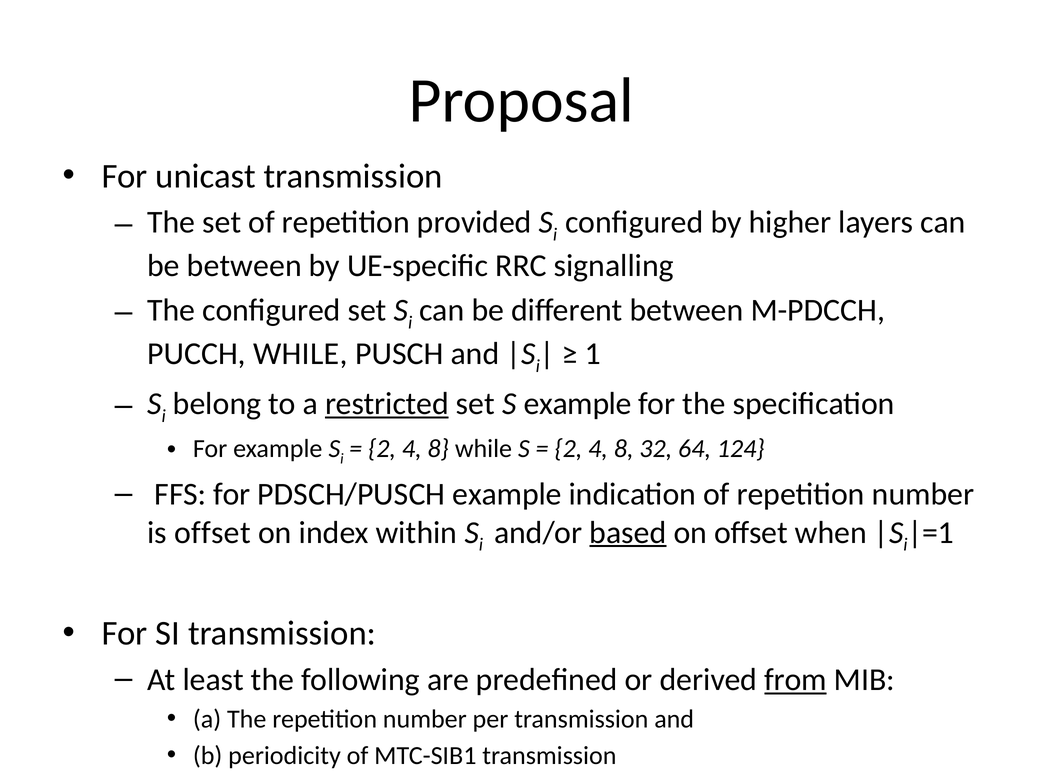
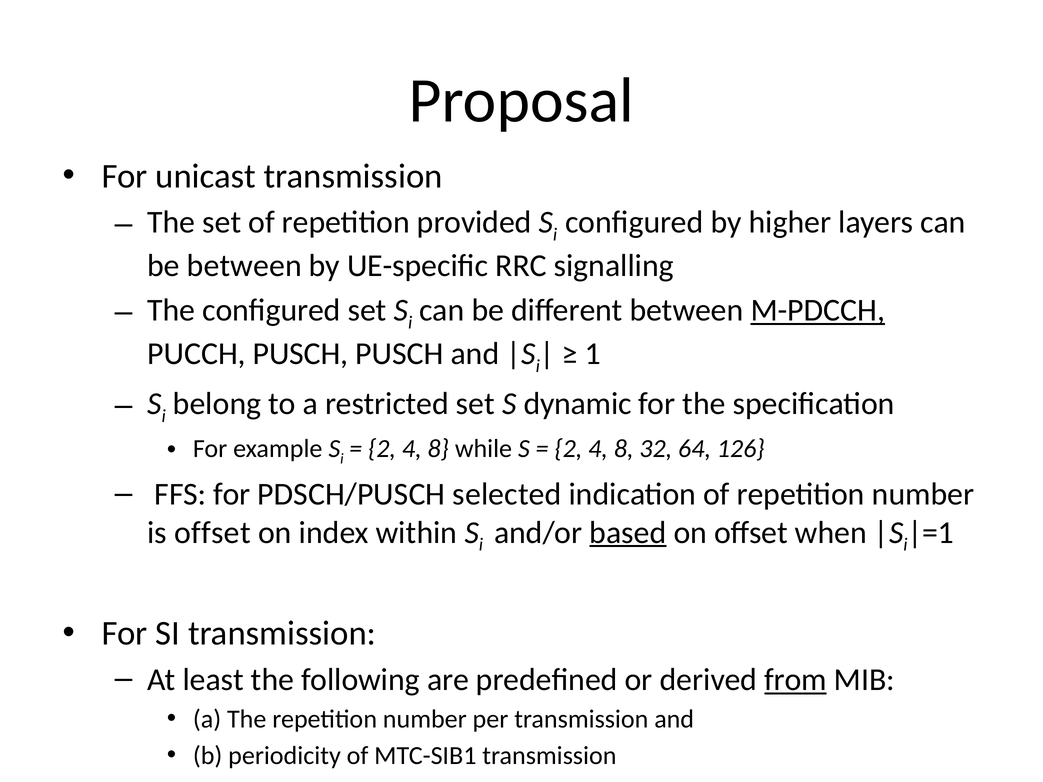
M-PDCCH underline: none -> present (818, 310)
PUCCH WHILE: WHILE -> PUSCH (301, 354)
restricted underline: present -> none (387, 404)
S example: example -> dynamic (578, 404)
124: 124 -> 126 (741, 449)
PDSCH/PUSCH example: example -> selected (507, 494)
